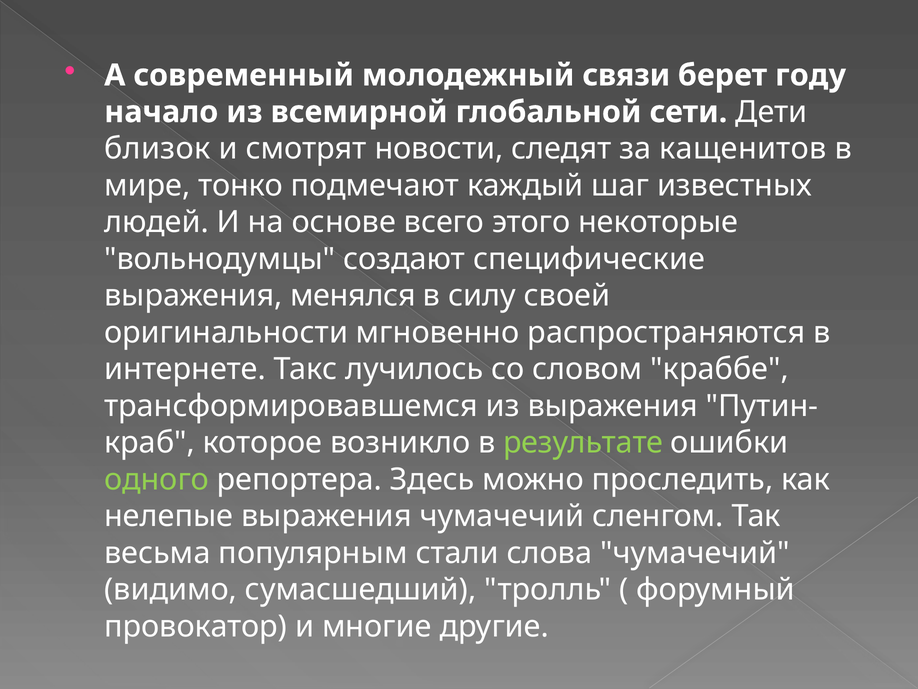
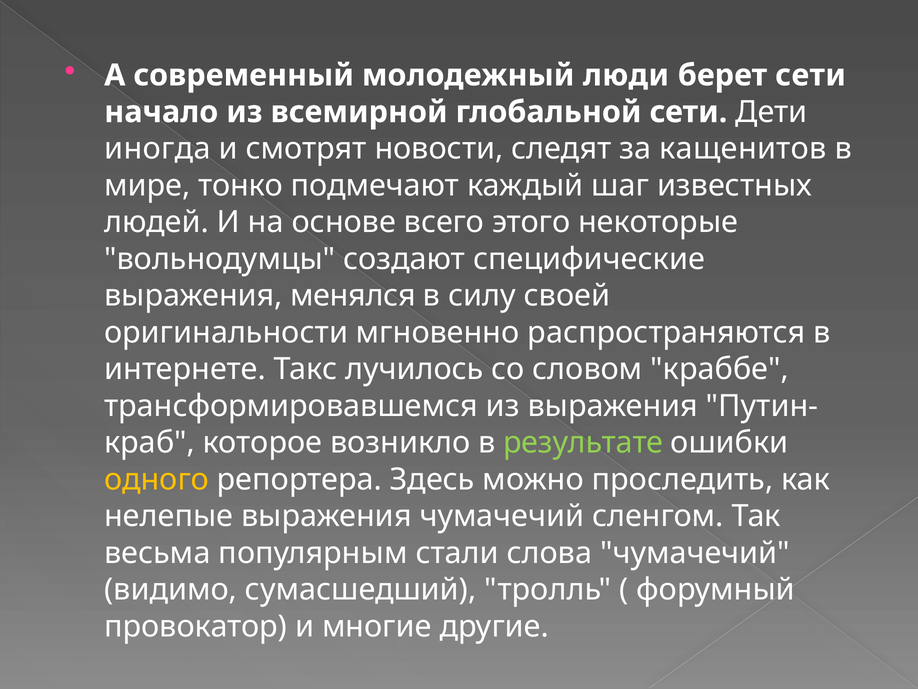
связи: связи -> люди (626, 75)
берет году: году -> сети (810, 75)
близок: близок -> иногда (157, 149)
одного colour: light green -> yellow (157, 479)
